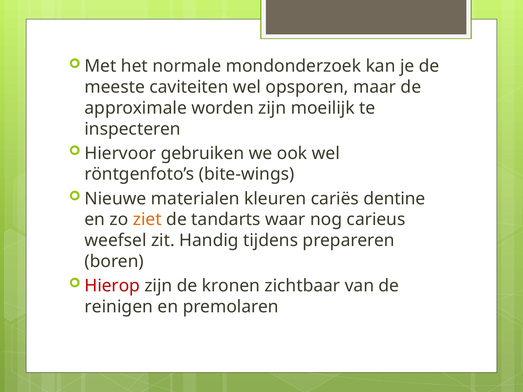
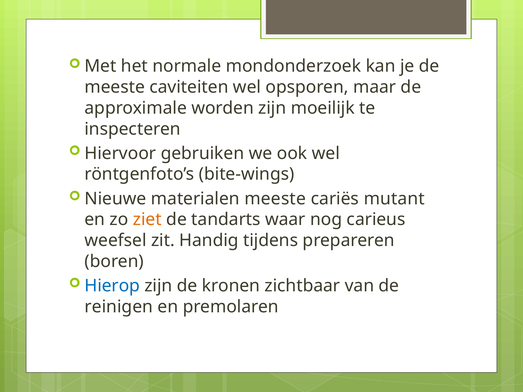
materialen kleuren: kleuren -> meeste (275, 199)
dentine: dentine -> mutant (394, 199)
Hierop colour: red -> blue (112, 286)
